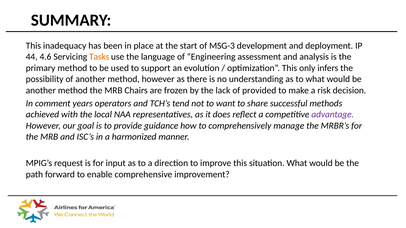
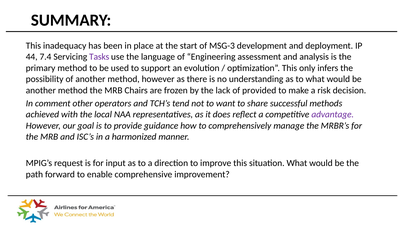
4.6: 4.6 -> 7.4 (45, 57)
Tasks colour: orange -> purple (99, 57)
years: years -> other (83, 104)
